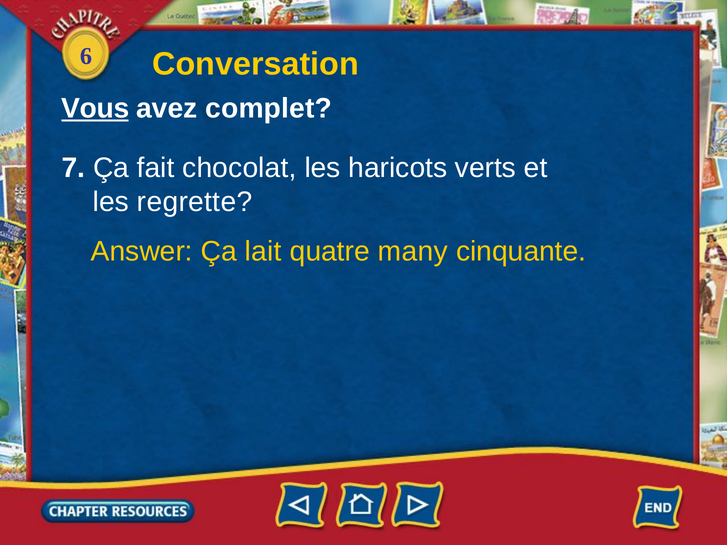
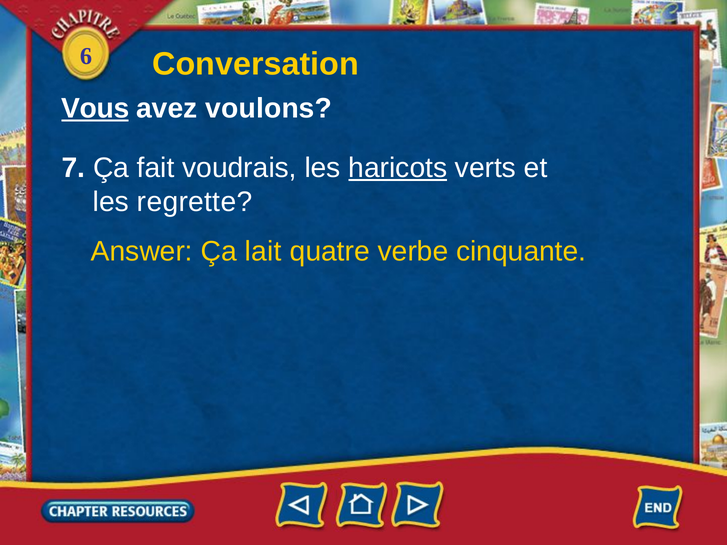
complet: complet -> voulons (269, 108)
chocolat: chocolat -> voudrais (240, 168)
haricots underline: none -> present (398, 168)
many: many -> verbe (413, 252)
